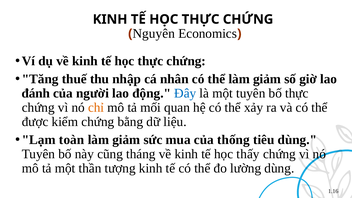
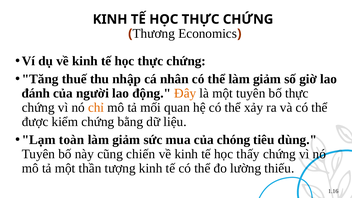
Nguyên: Nguyên -> Thương (154, 34)
Đây colour: blue -> orange (185, 93)
thống: thống -> chóng (234, 140)
tháng: tháng -> chiến (141, 154)
lường dùng: dùng -> thiếu (279, 168)
